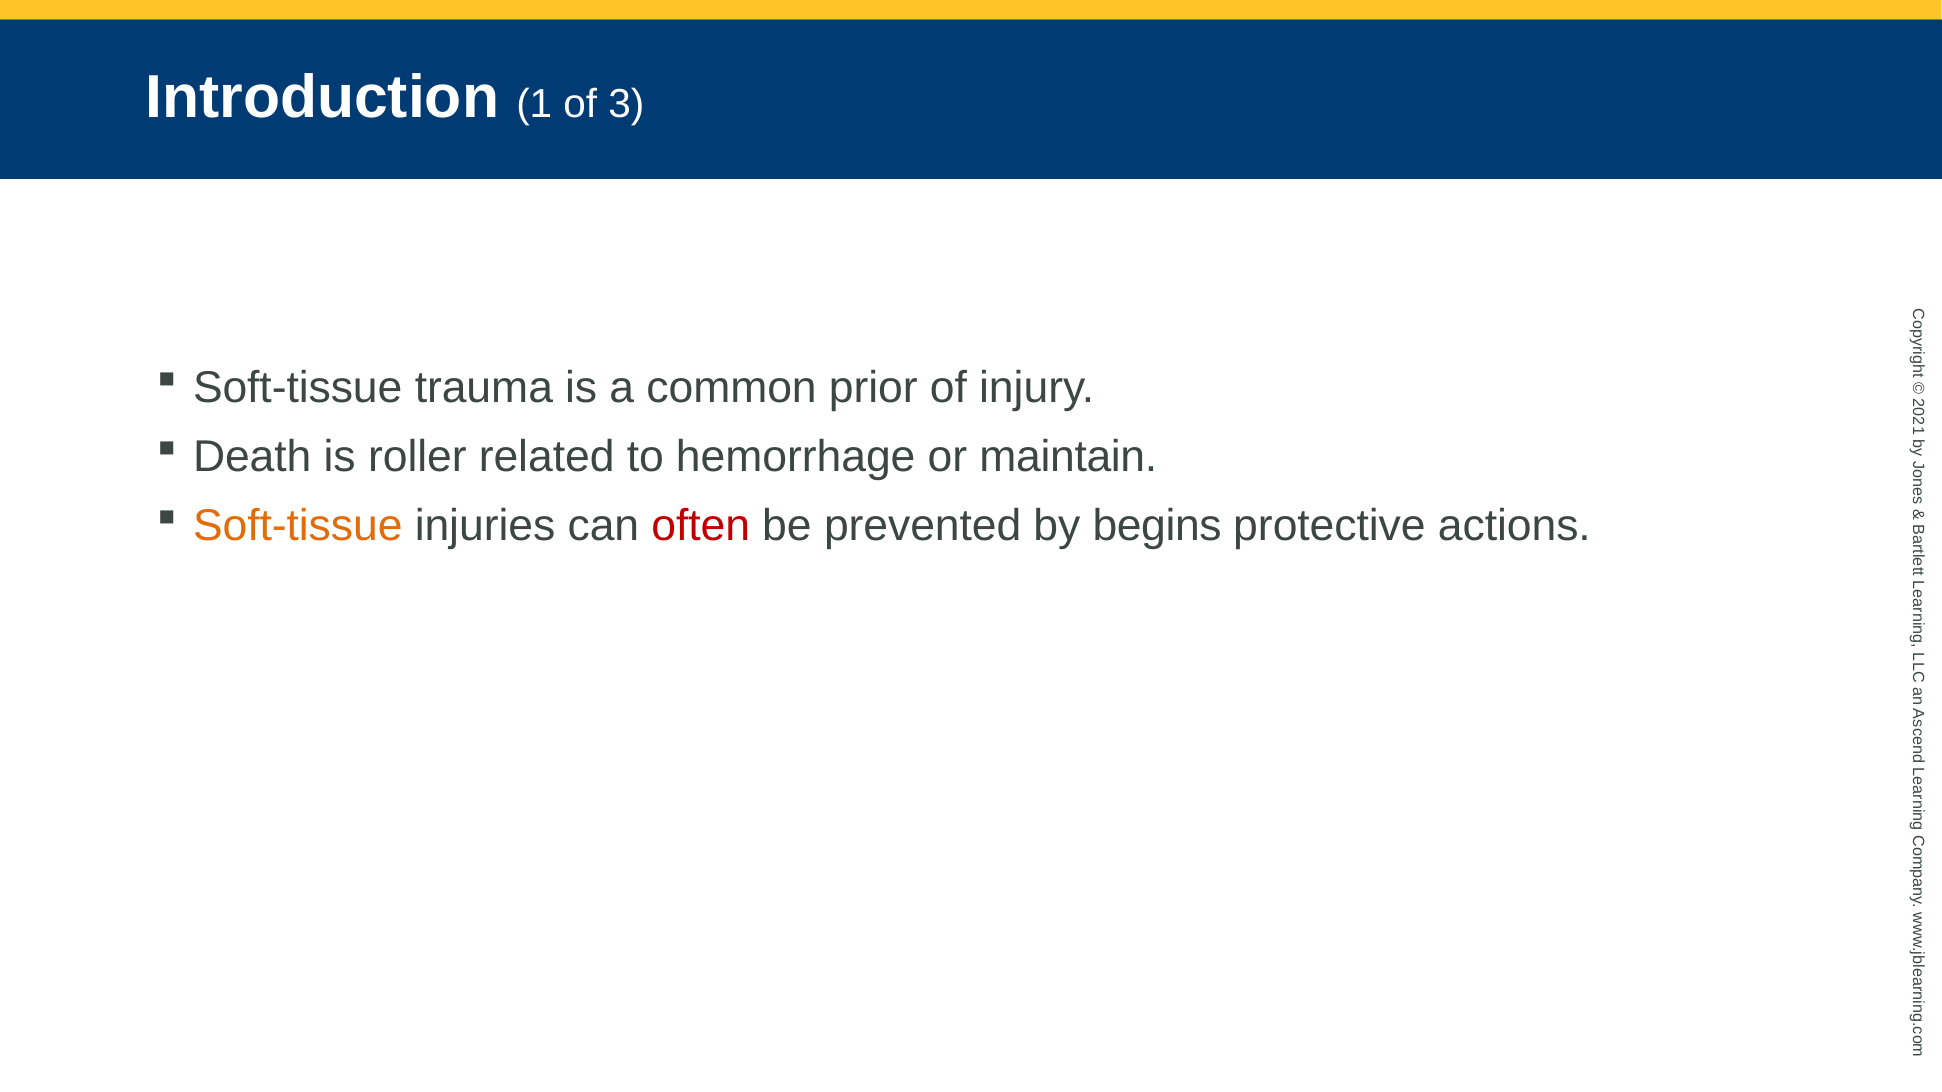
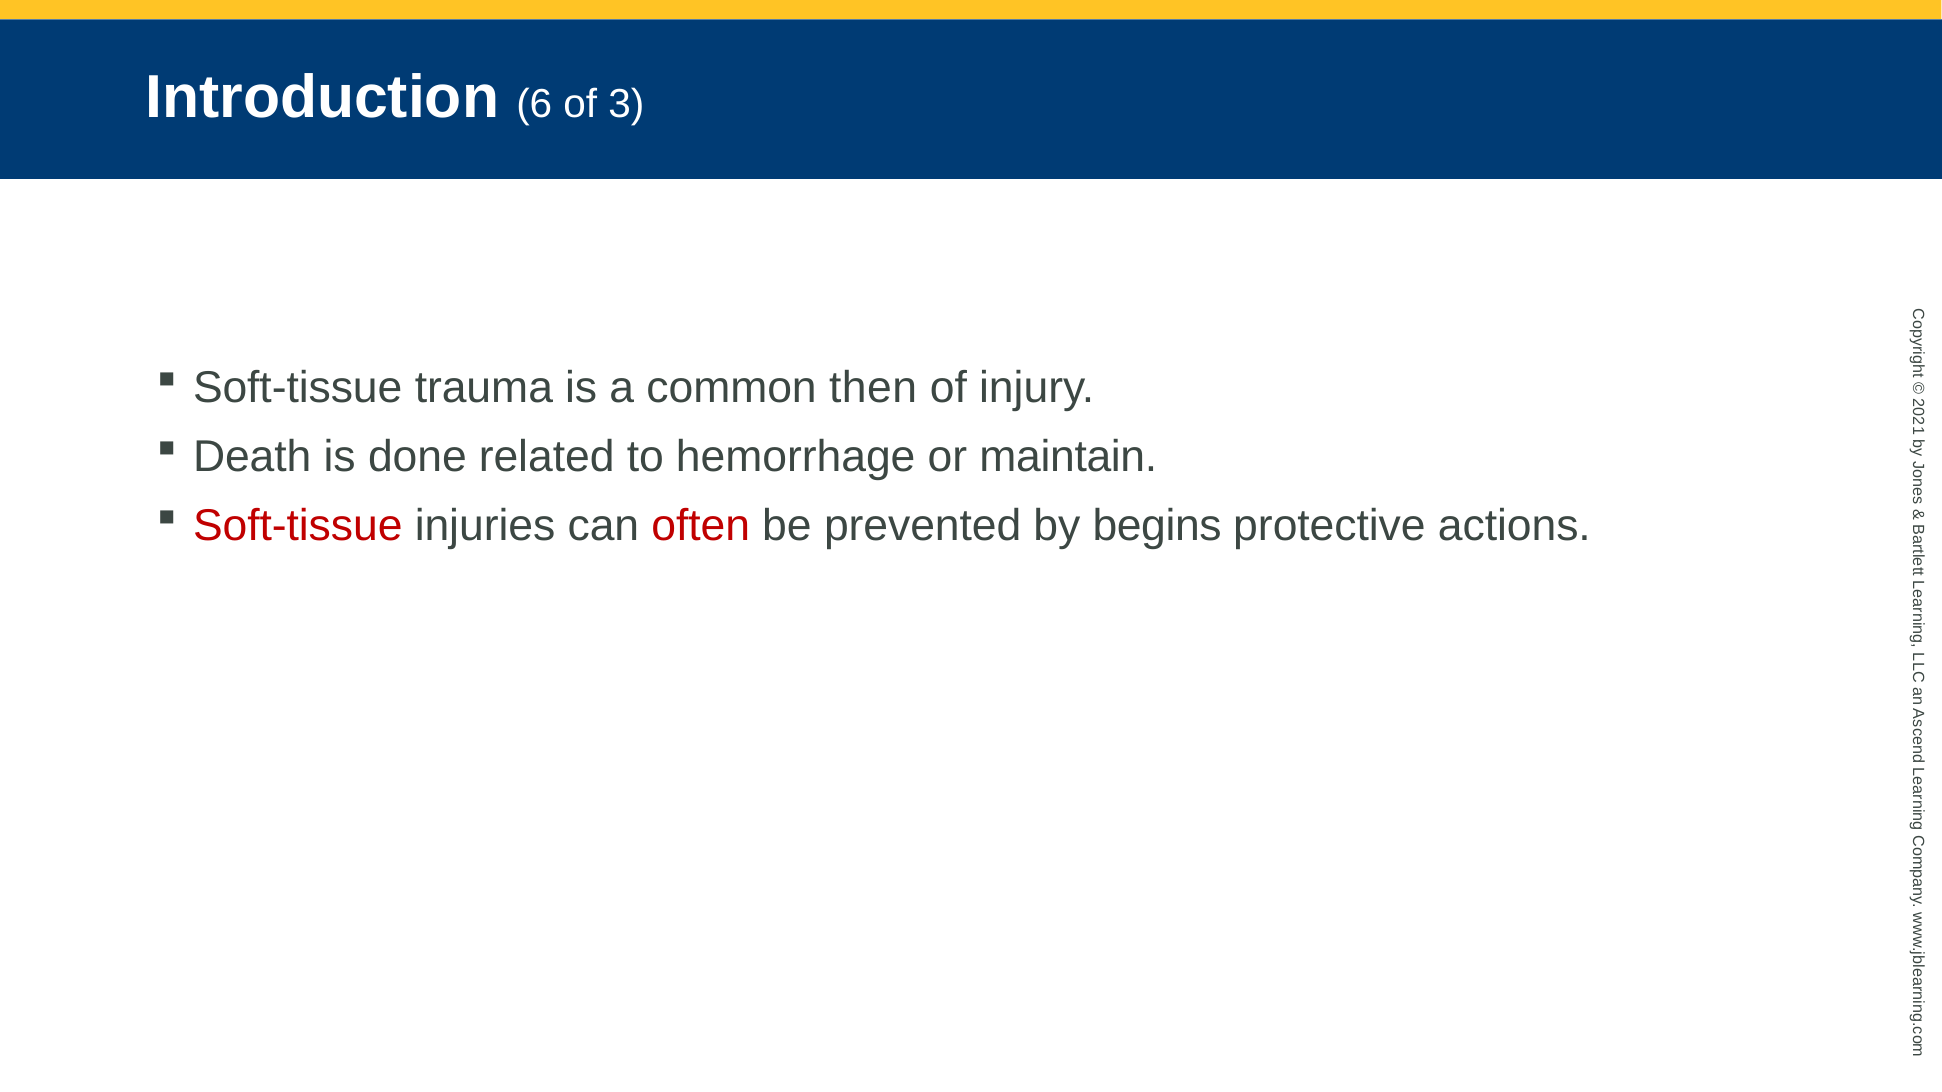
Introduction 1: 1 -> 6 (534, 104)
prior: prior -> then (873, 388)
roller: roller -> done (417, 457)
Soft-tissue colour: orange -> red (298, 526)
